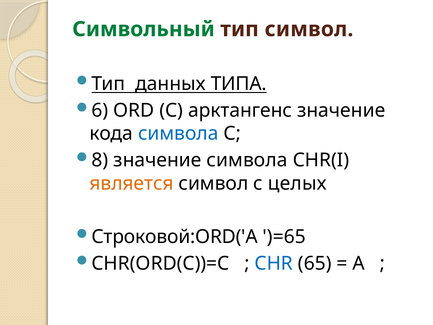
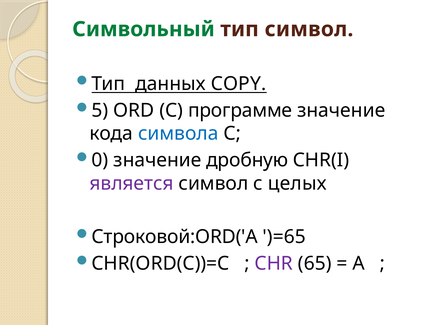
ТИПА: ТИПА -> COPY (239, 84)
6: 6 -> 5 (100, 110)
арктангенс: арктангенс -> программе (240, 110)
8: 8 -> 0 (100, 160)
значение символа: символа -> дробную (247, 160)
является colour: orange -> purple (132, 183)
CHR colour: blue -> purple (274, 263)
